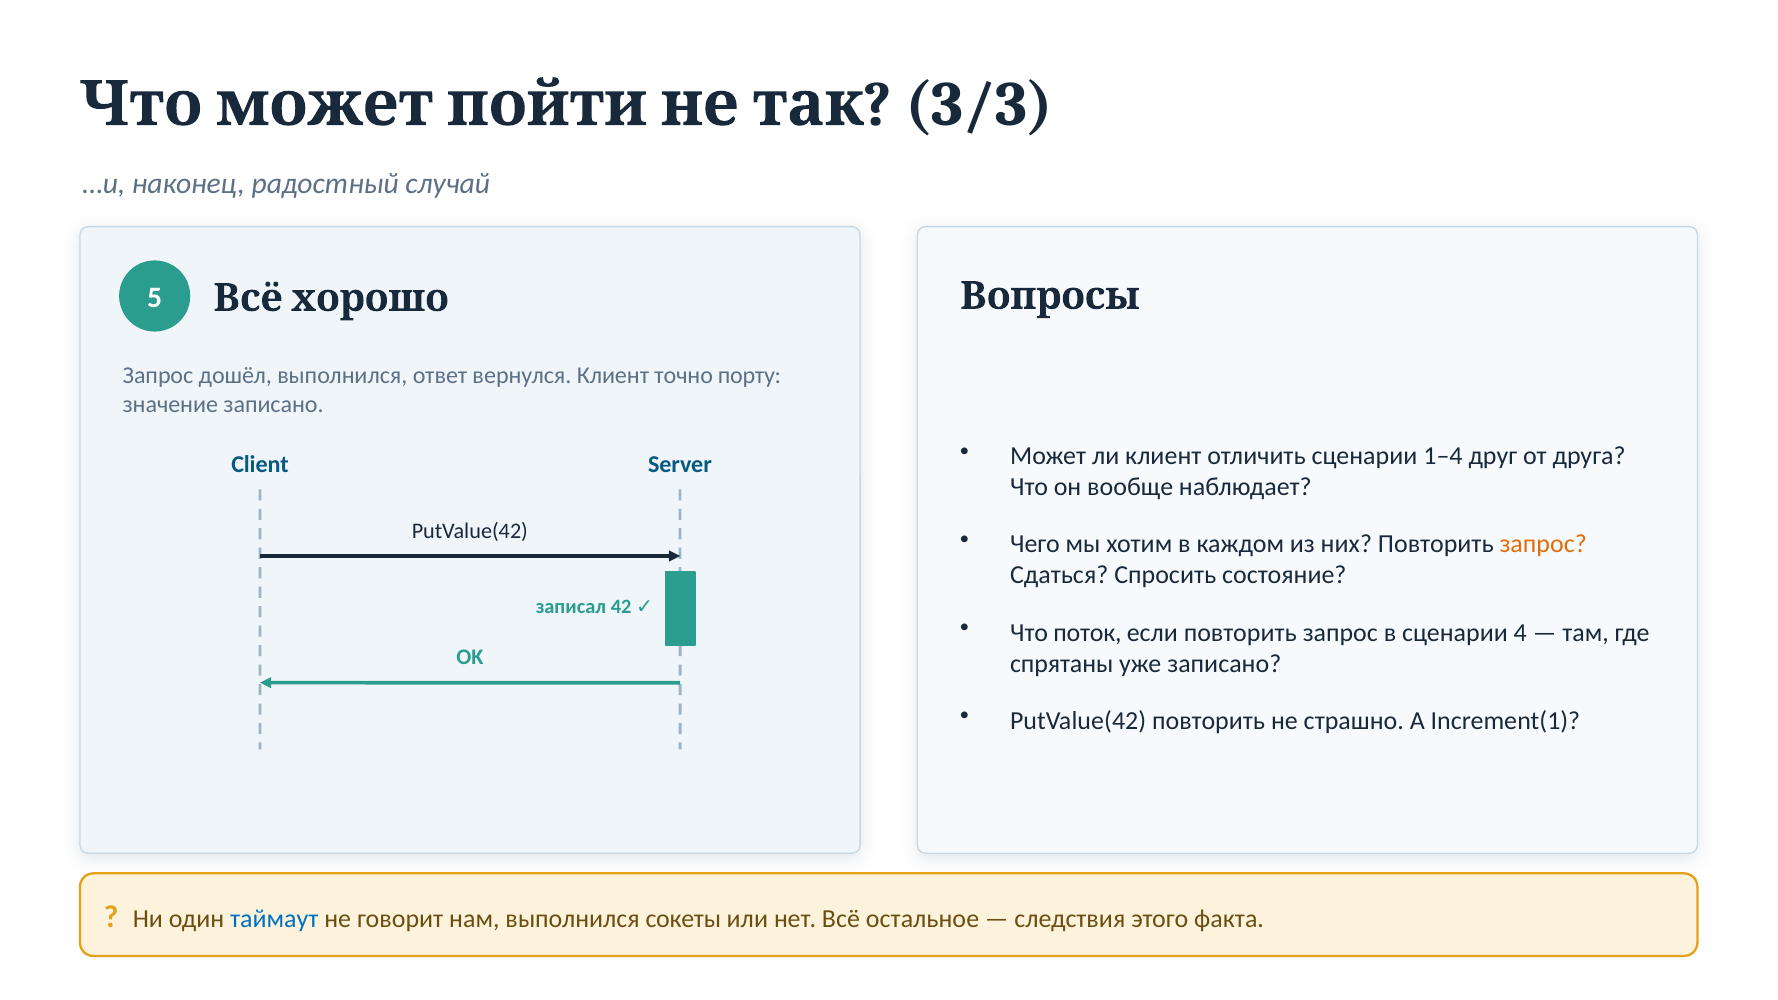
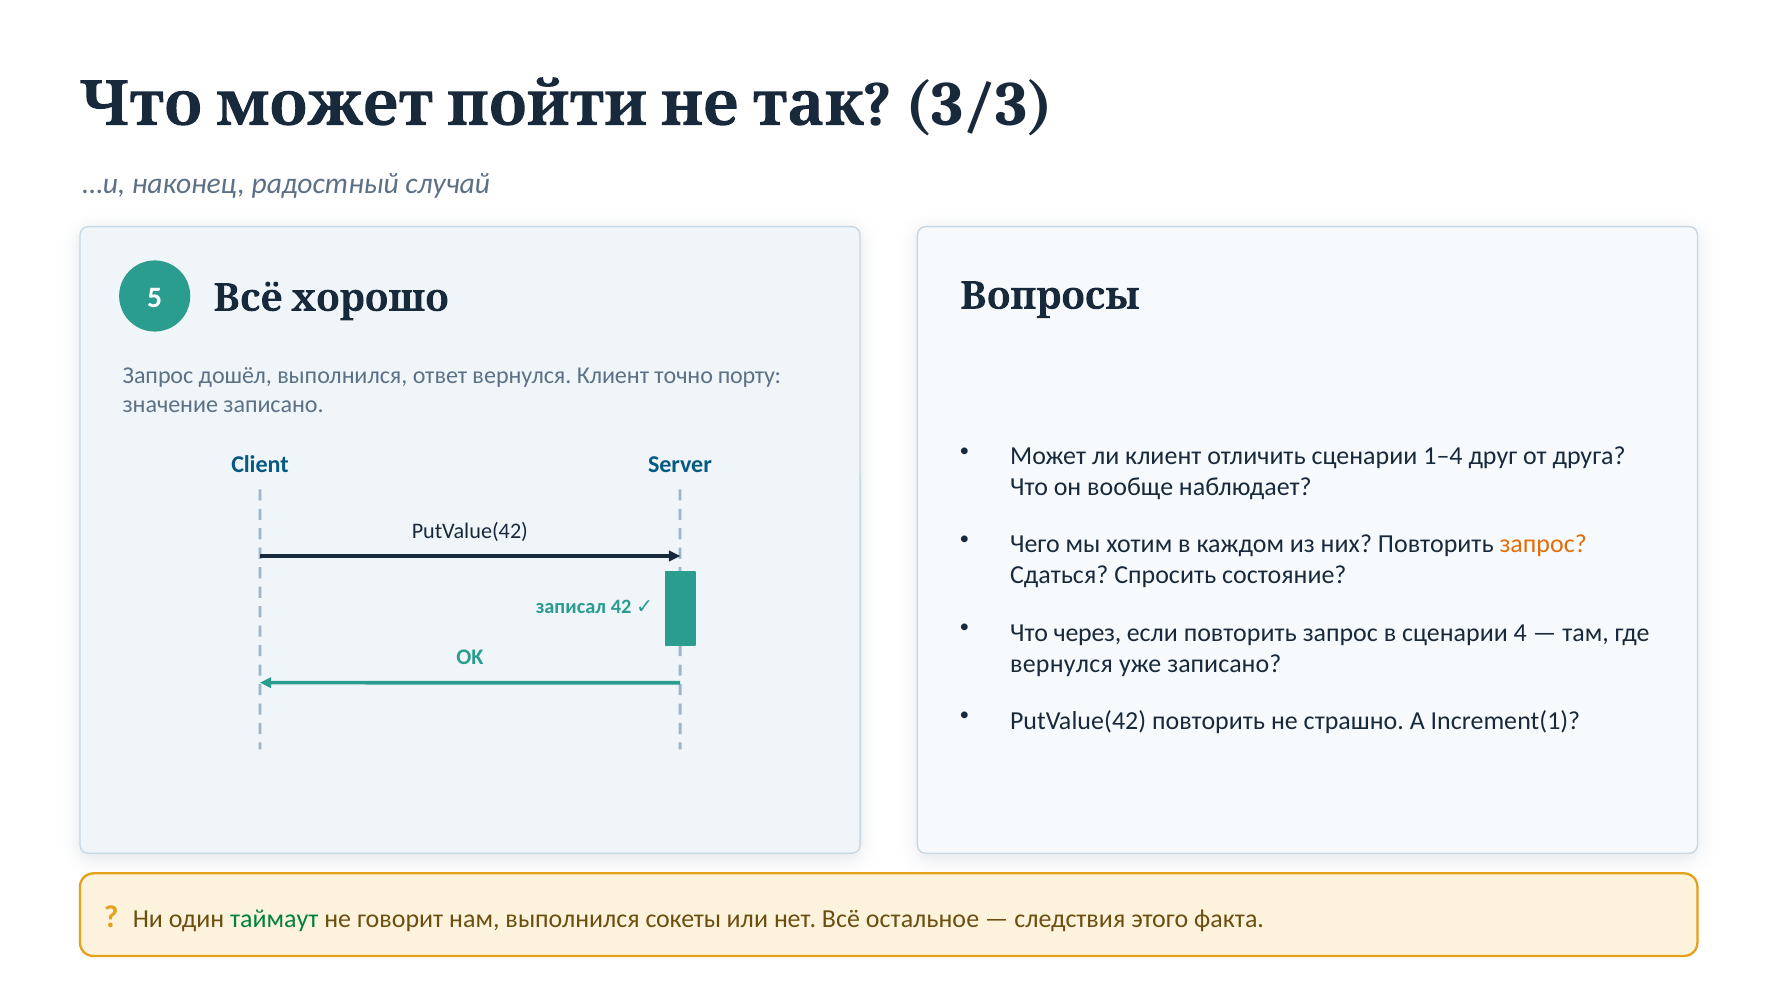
поток: поток -> через (1087, 633)
спрятаны: спрятаны -> вернулся (1062, 664)
таймаут colour: blue -> green (274, 919)
